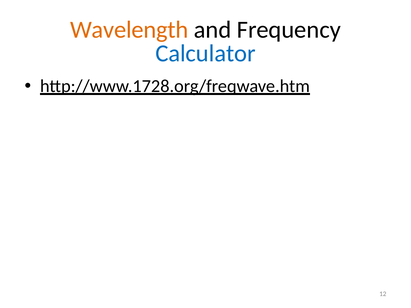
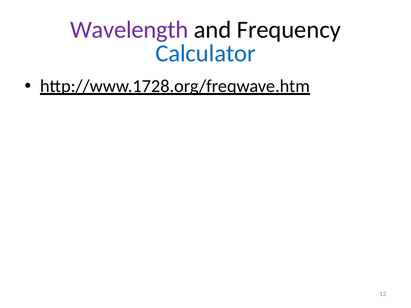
Wavelength colour: orange -> purple (129, 30)
